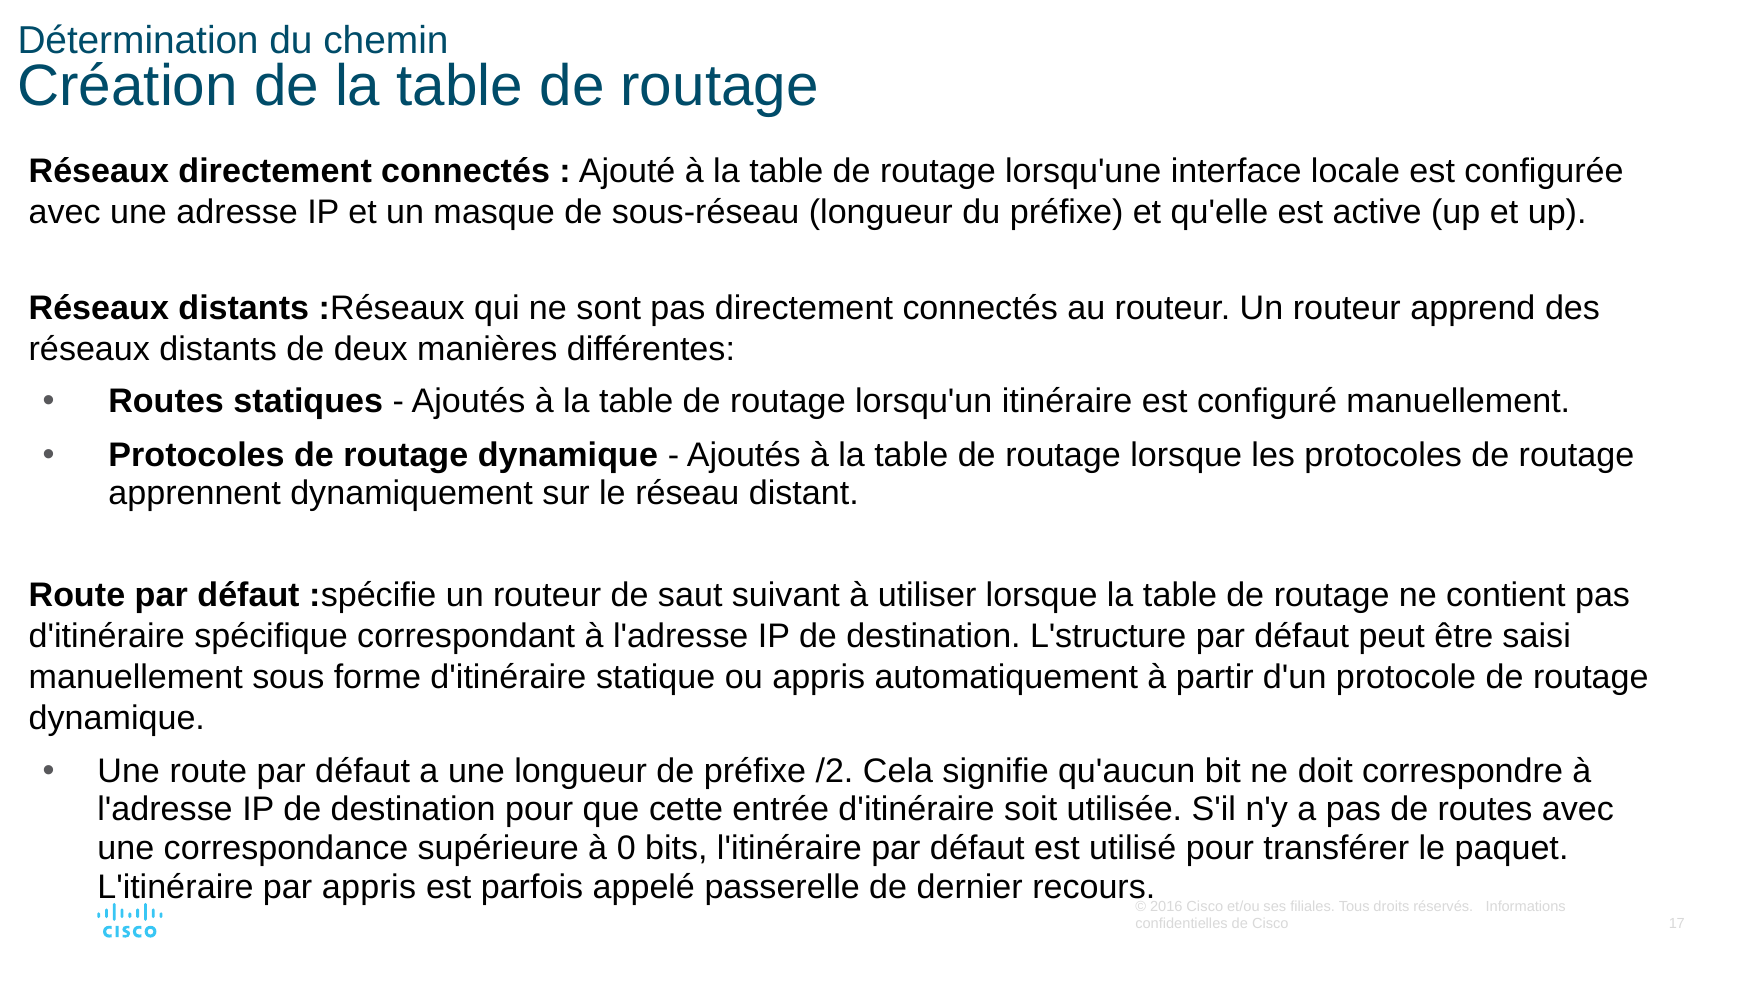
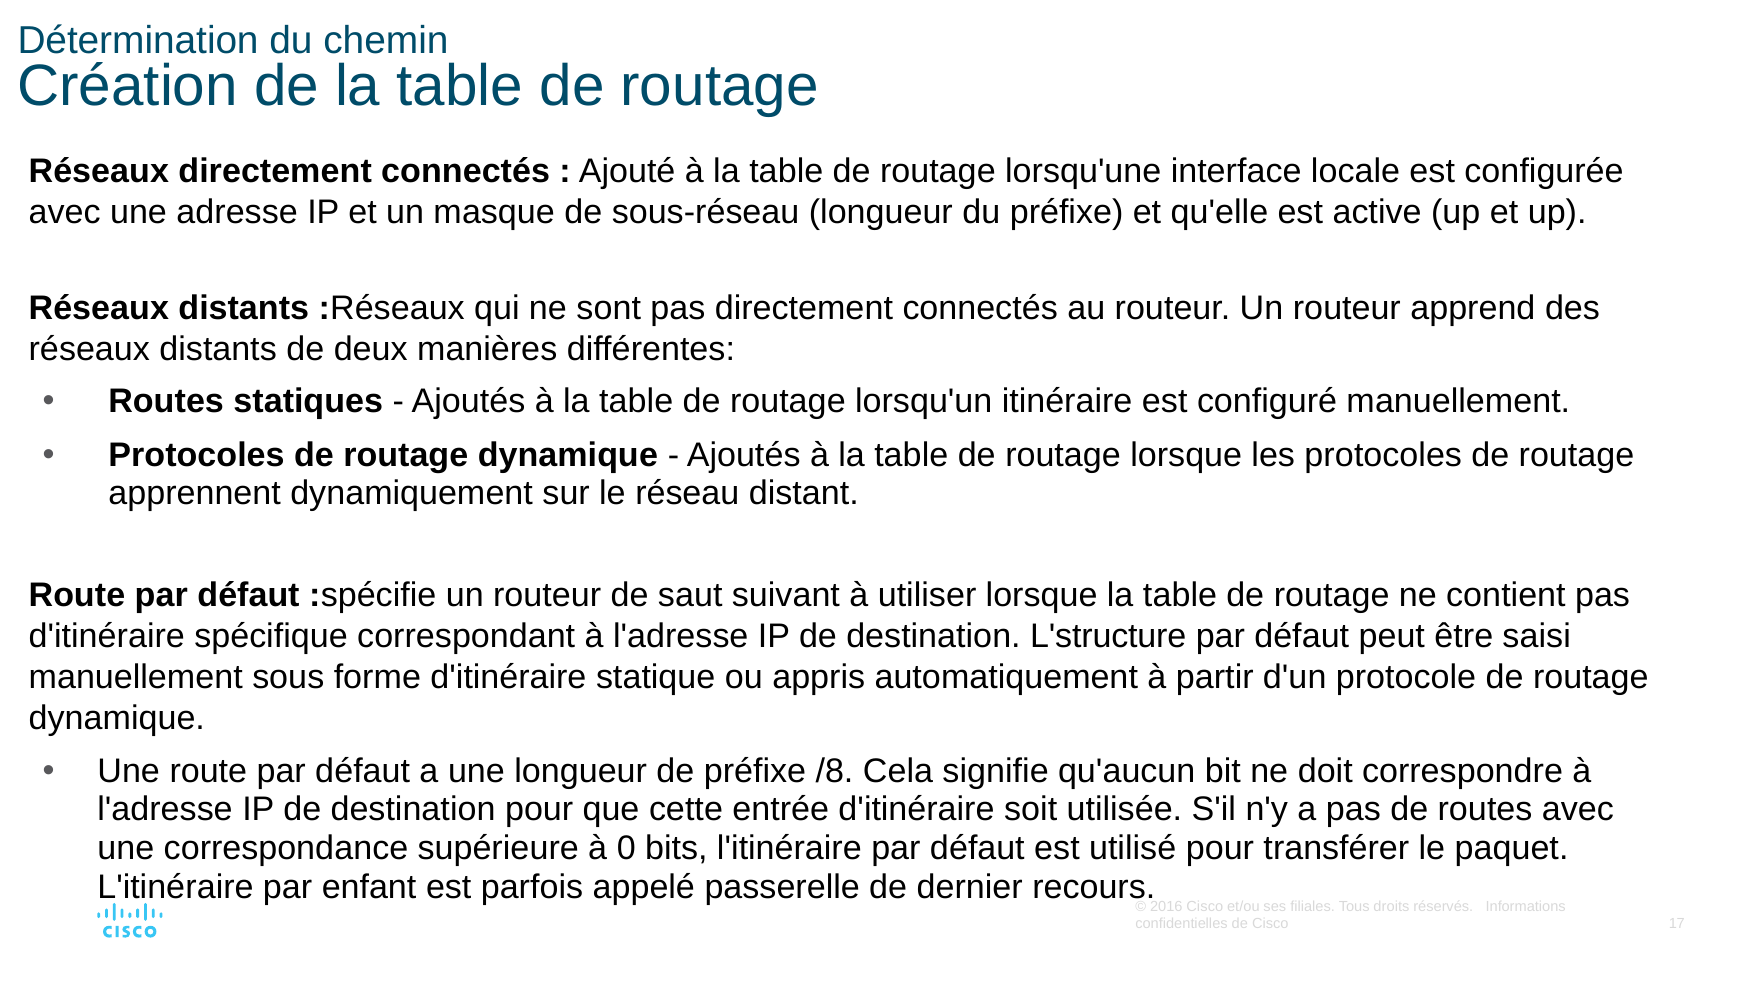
/2: /2 -> /8 (835, 771)
par appris: appris -> enfant (369, 887)
